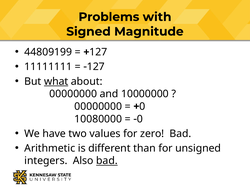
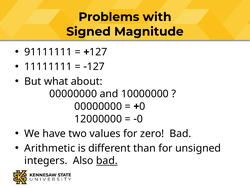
44809199: 44809199 -> 91111111 (48, 52)
what underline: present -> none (56, 81)
10080000: 10080000 -> 12000000 (98, 119)
